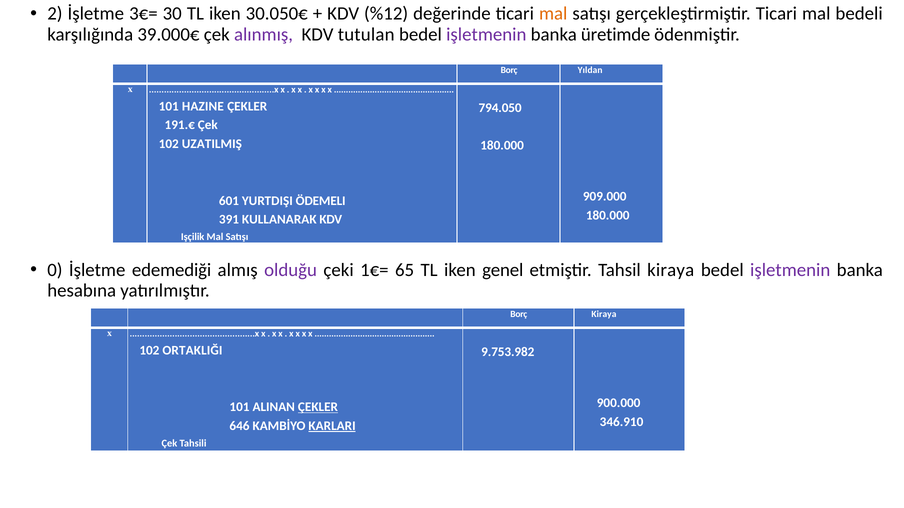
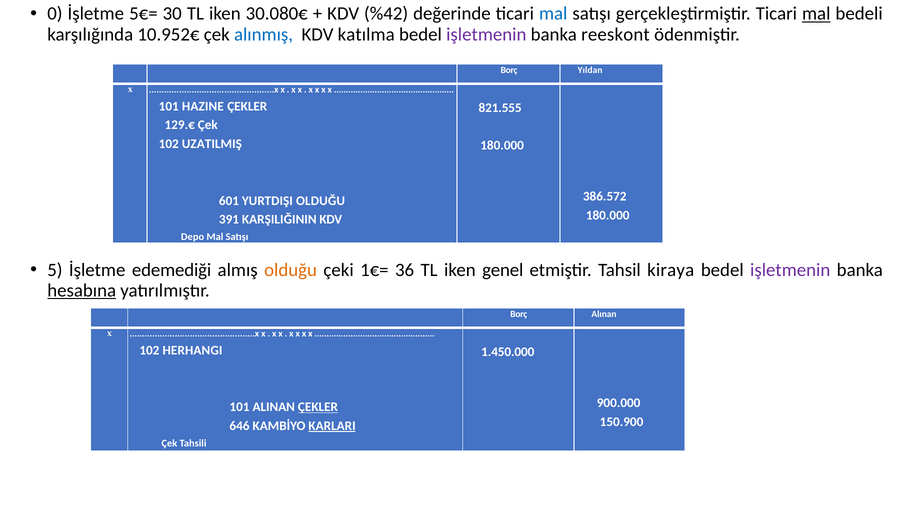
2: 2 -> 0 (55, 14)
3€=: 3€= -> 5€= (143, 14)
30.050€: 30.050€ -> 30.080€ (277, 14)
%12: %12 -> %42 (386, 14)
mal colour: orange -> blue (553, 14)
mal underline: none -> present (816, 14)
39.000€: 39.000€ -> 10.952€ (168, 35)
alınmış colour: purple -> blue (264, 35)
tutulan: tutulan -> katılma (366, 35)
üretimde: üretimde -> reeskont (615, 35)
794.050: 794.050 -> 821.555 (500, 108)
191.€: 191.€ -> 129.€ (180, 125)
909.000: 909.000 -> 386.572 (605, 197)
YURTDIŞI ÖDEMELI: ÖDEMELI -> OLDUĞU (321, 201)
KULLANARAK: KULLANARAK -> KARŞILIĞININ (279, 220)
Işçilik: Işçilik -> Depo (193, 237)
0: 0 -> 5 (55, 270)
olduğu colour: purple -> orange (291, 270)
65: 65 -> 36 (405, 270)
hesabına underline: none -> present (82, 291)
Borç Kiraya: Kiraya -> Alınan (604, 314)
ORTAKLIĞI: ORTAKLIĞI -> HERHANGI (192, 351)
9.753.982: 9.753.982 -> 1.450.000 (508, 352)
346.910: 346.910 -> 150.900 (622, 422)
